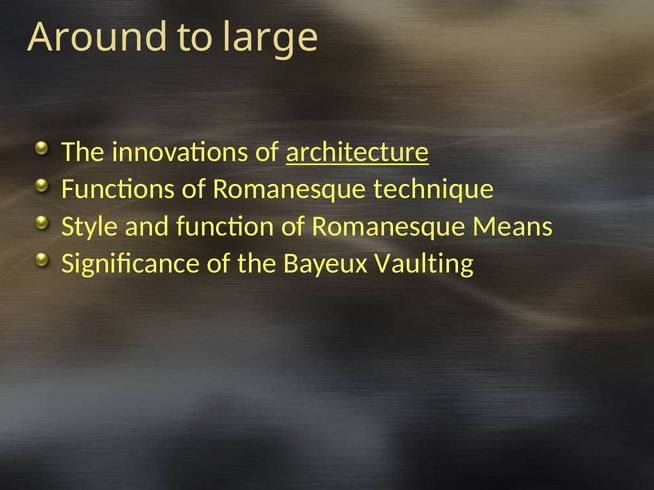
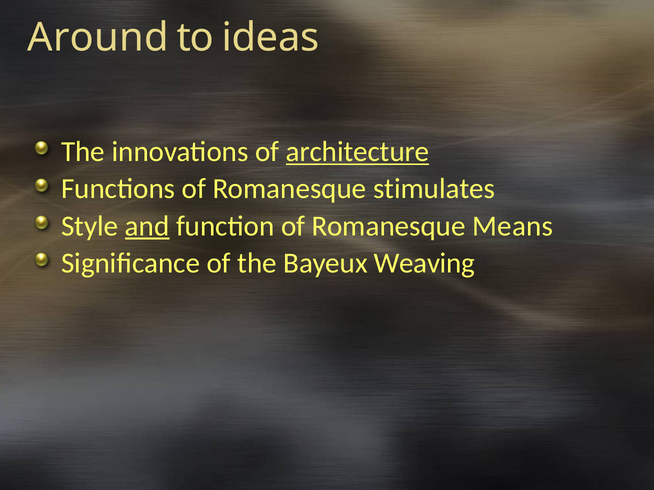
large: large -> ideas (271, 38)
technique: technique -> stimulates (434, 189)
and underline: none -> present (147, 226)
Vaulting: Vaulting -> Weaving (424, 263)
